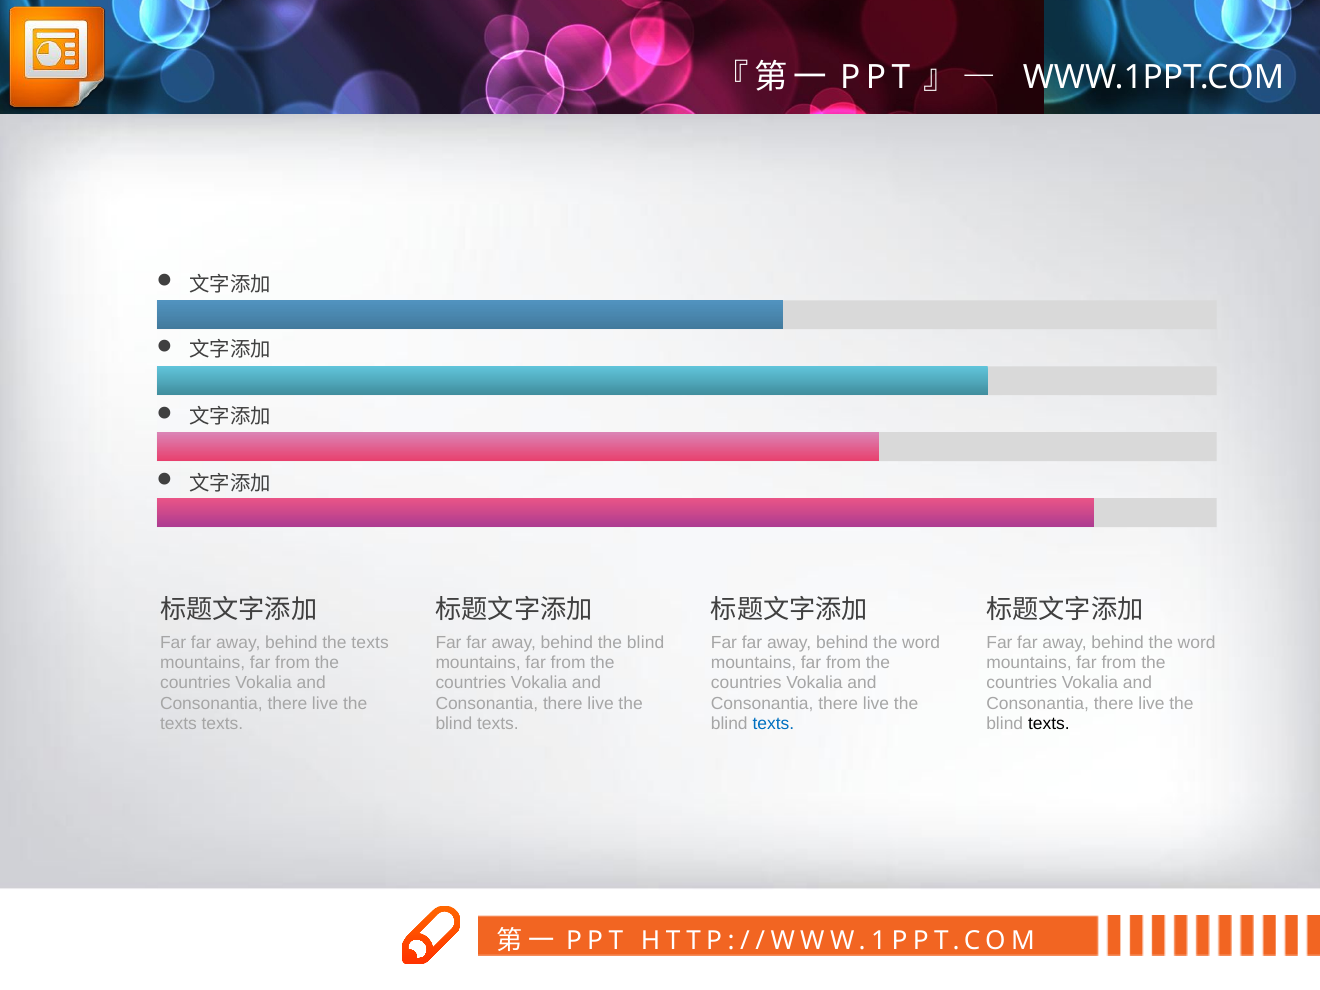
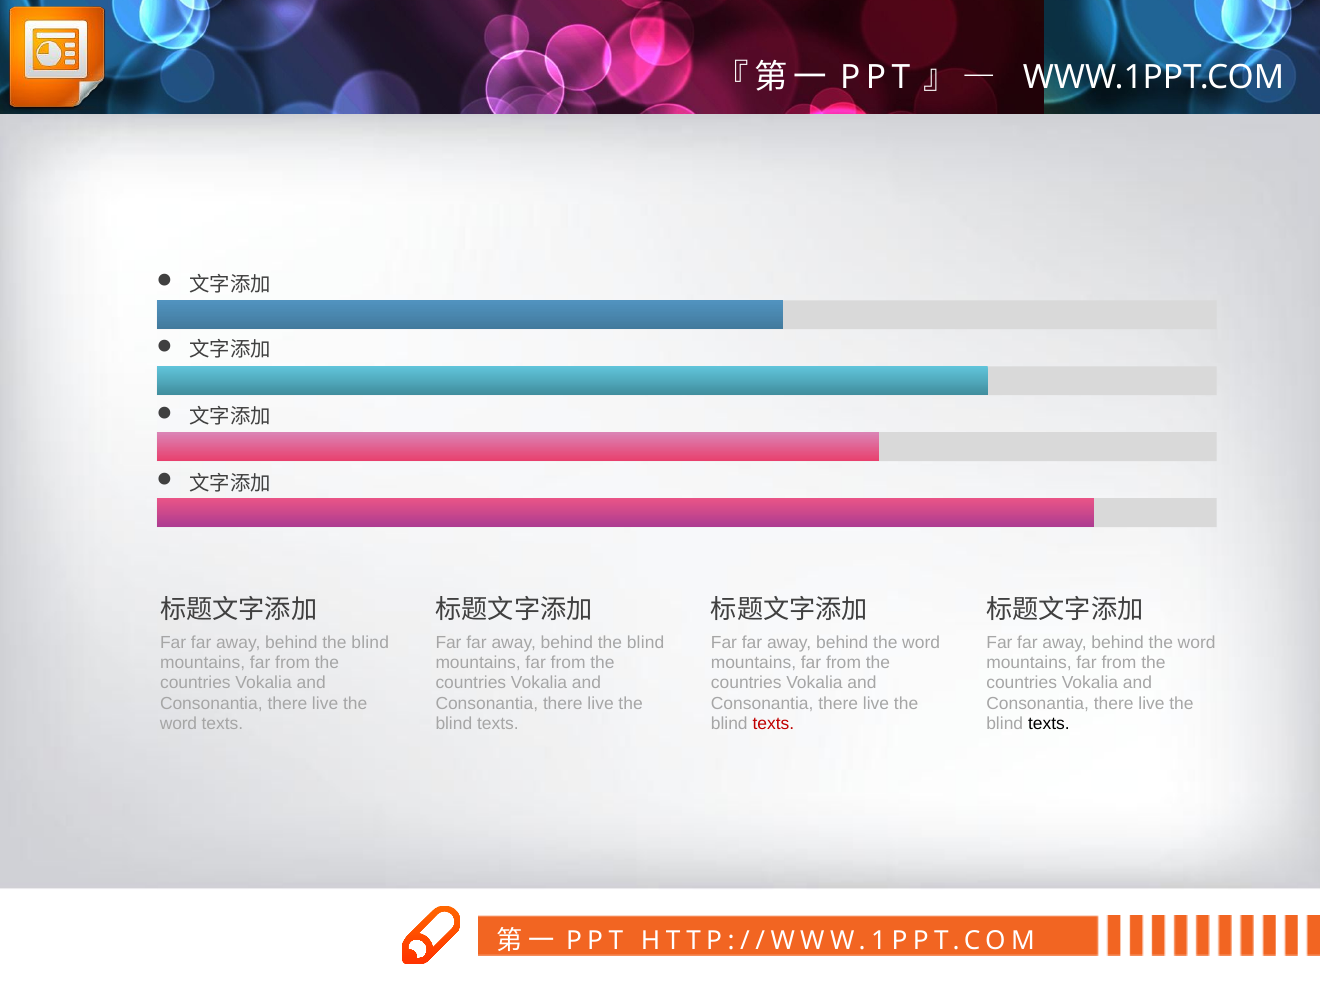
texts: texts -> blind (370, 642)
texts: texts -> word (179, 724)
texts colour: blue -> red (773, 724)
